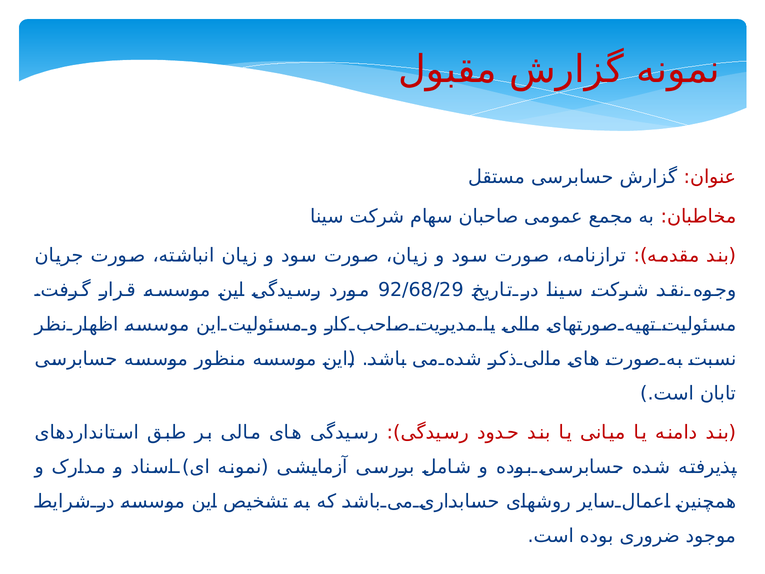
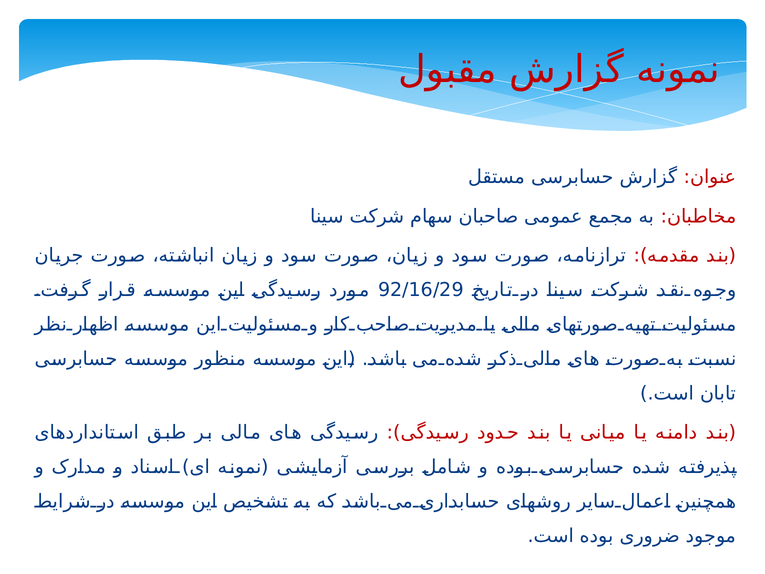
92/68/29: 92/68/29 -> 92/16/29 (421, 290)
